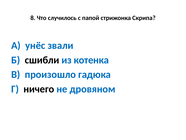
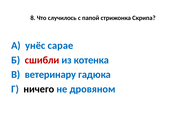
звали: звали -> сарае (60, 45)
сшибли colour: black -> red (42, 60)
произошло: произошло -> ветеринару (50, 74)
